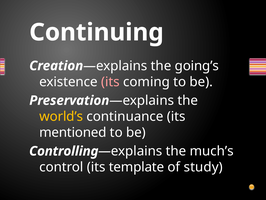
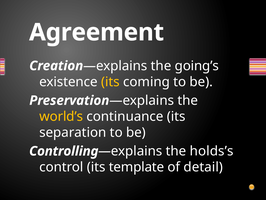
Continuing: Continuing -> Agreement (97, 32)
its colour: pink -> yellow (110, 82)
mentioned: mentioned -> separation (73, 132)
much’s: much’s -> holds’s (212, 151)
study: study -> detail (203, 167)
